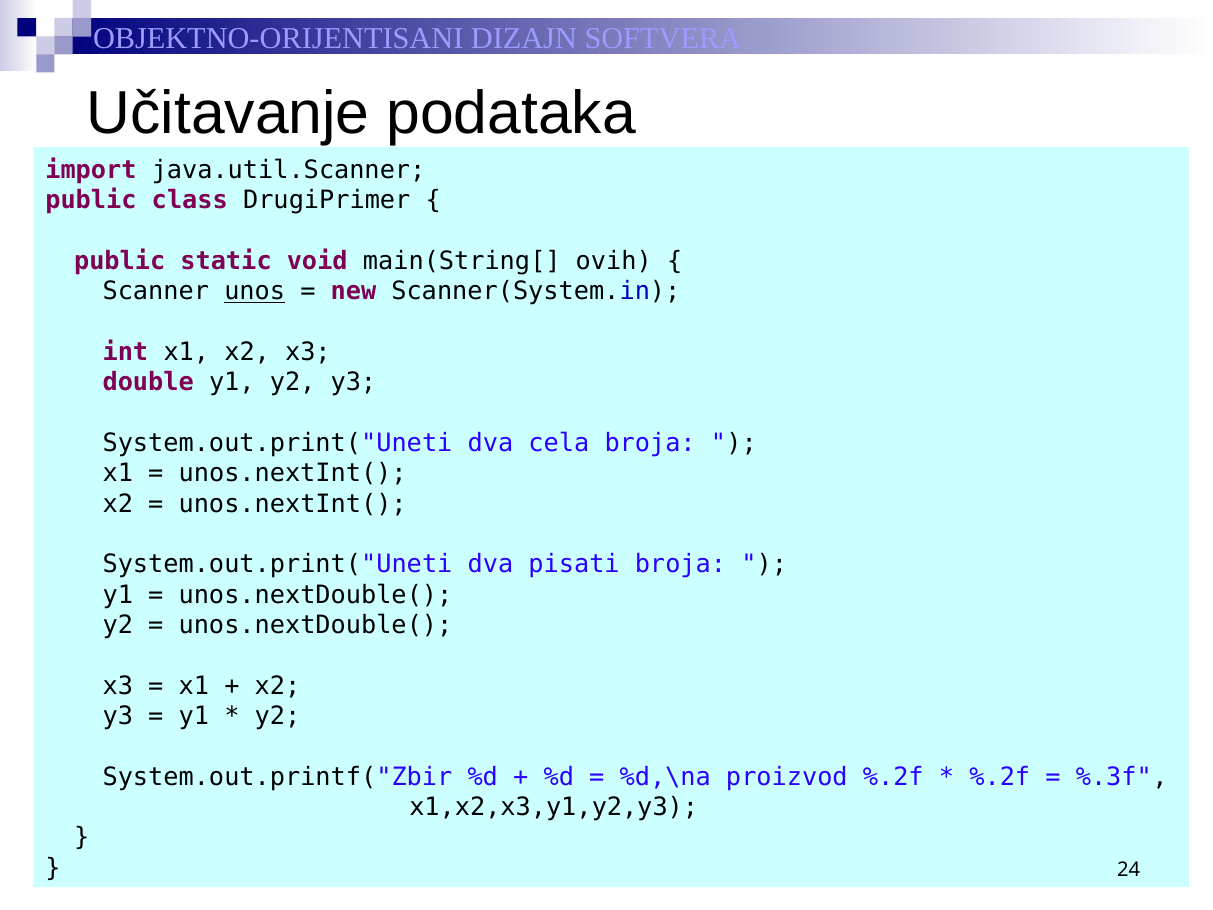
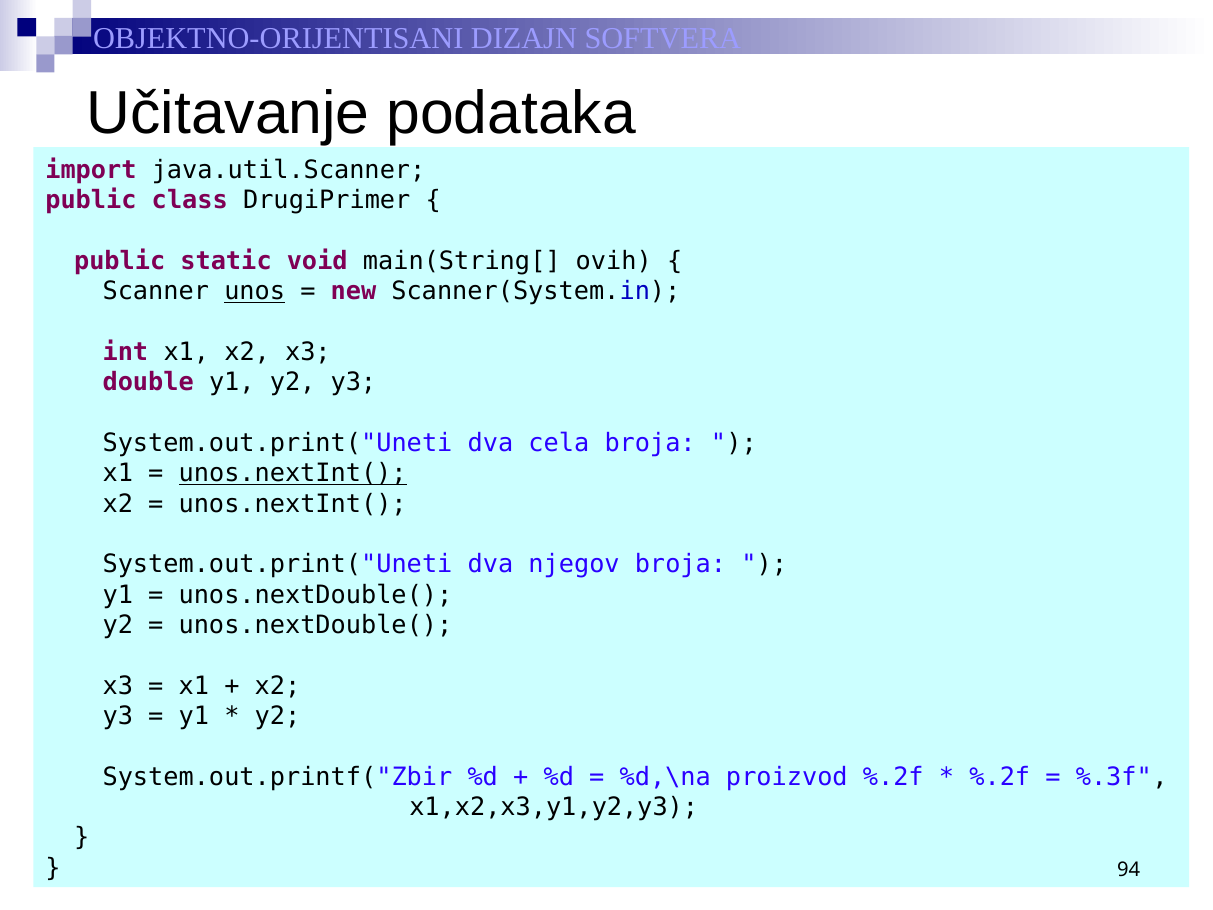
unos.nextInt( underline: none -> present (293, 473)
pisati: pisati -> njegov (574, 564)
24: 24 -> 94 (1129, 869)
